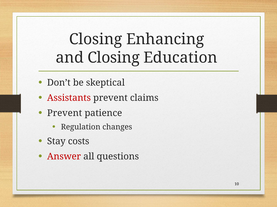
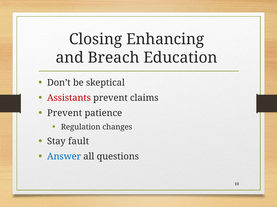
and Closing: Closing -> Breach (114, 58)
costs: costs -> fault (79, 142)
Answer colour: red -> blue (64, 157)
